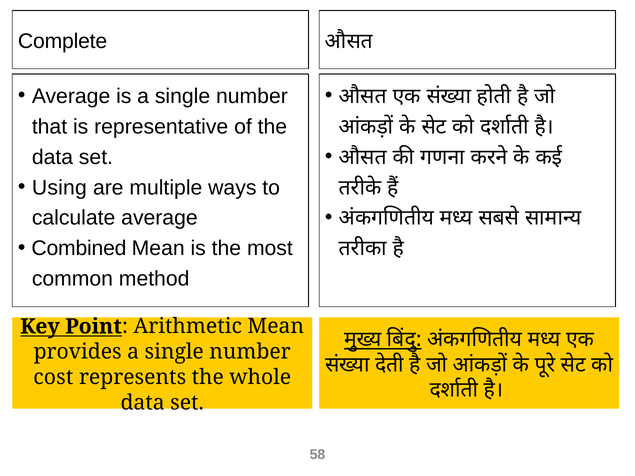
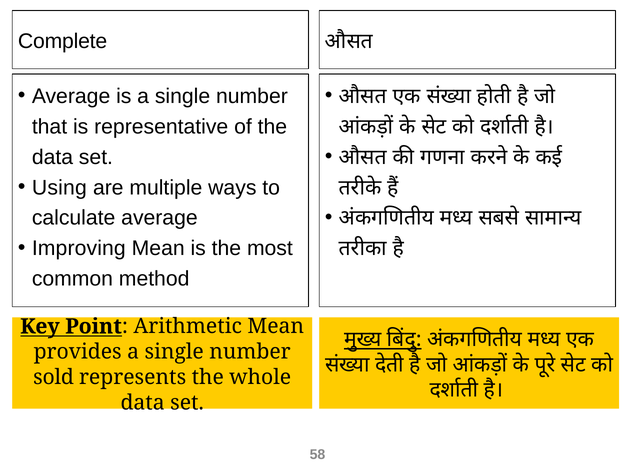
Combined: Combined -> Improving (79, 249)
cost: cost -> sold (54, 377)
